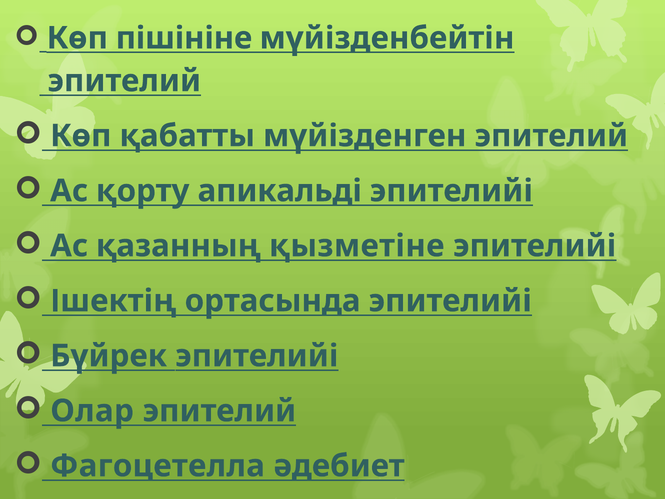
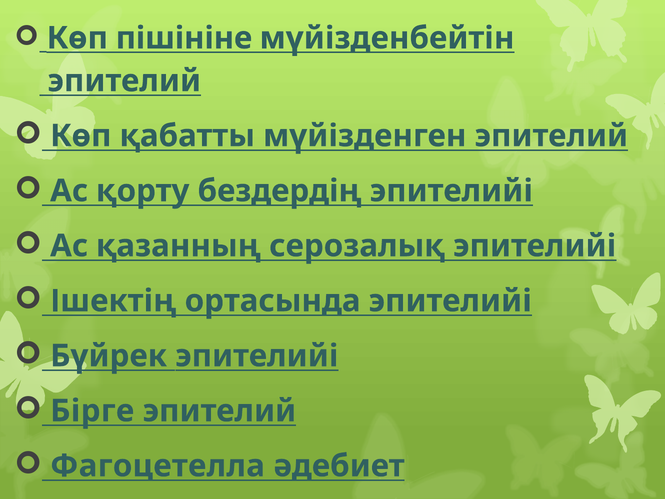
апикальді: апикальді -> бездердің (280, 191)
қызметіне: қызметіне -> серозалық (357, 246)
Олар: Олар -> Бірге (92, 411)
